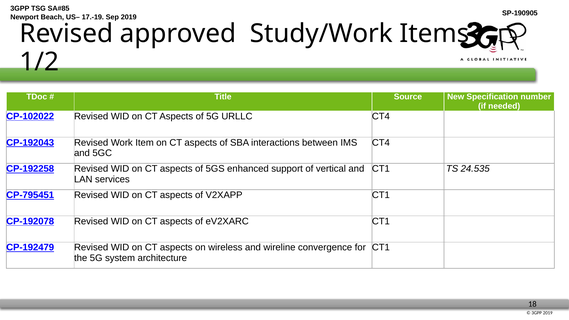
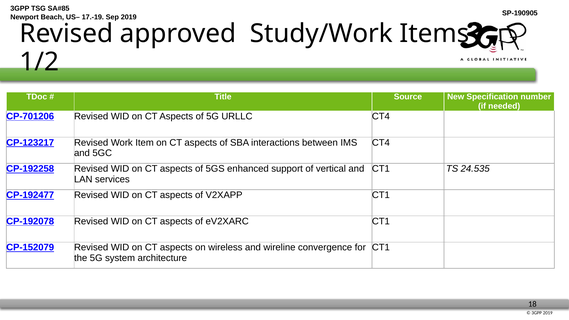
CP-102022: CP-102022 -> CP-701206 (30, 116)
CP-192043: CP-192043 -> CP-123217 (30, 143)
CP-795451: CP-795451 -> CP-192477 (30, 195)
CP-192479: CP-192479 -> CP-152079 (30, 248)
